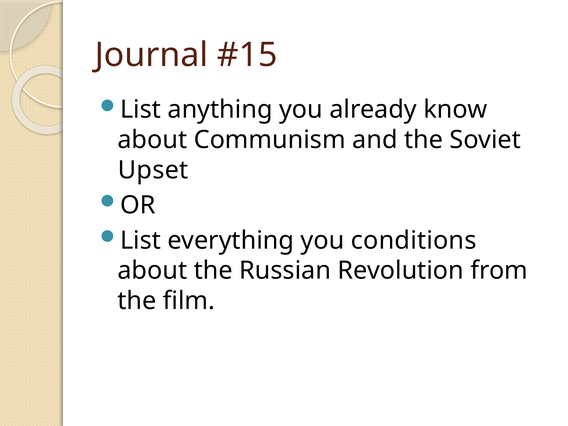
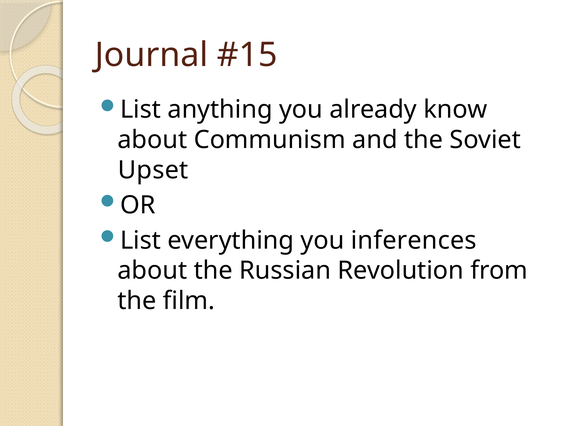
conditions: conditions -> inferences (414, 240)
